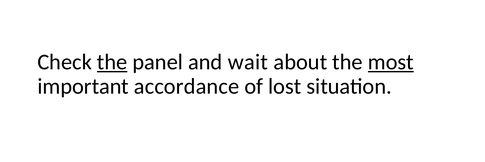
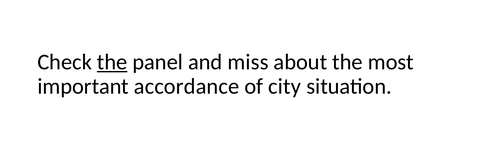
wait: wait -> miss (248, 62)
most underline: present -> none (391, 62)
lost: lost -> city (285, 86)
